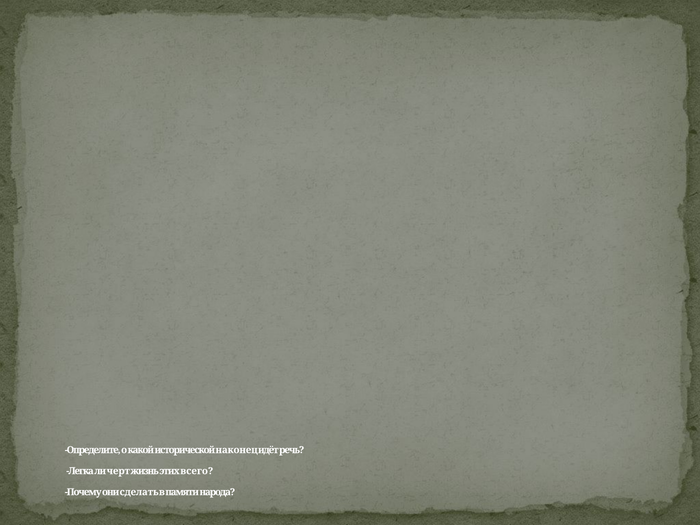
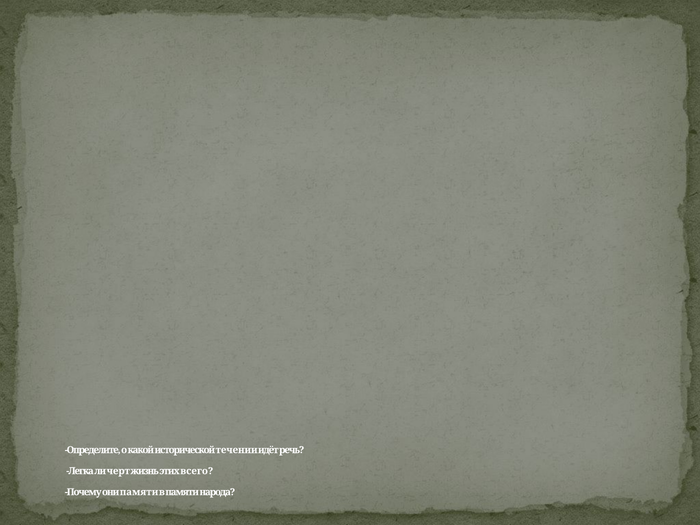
наконец: наконец -> течении (237, 450)
они сделать: сделать -> памяти (139, 492)
